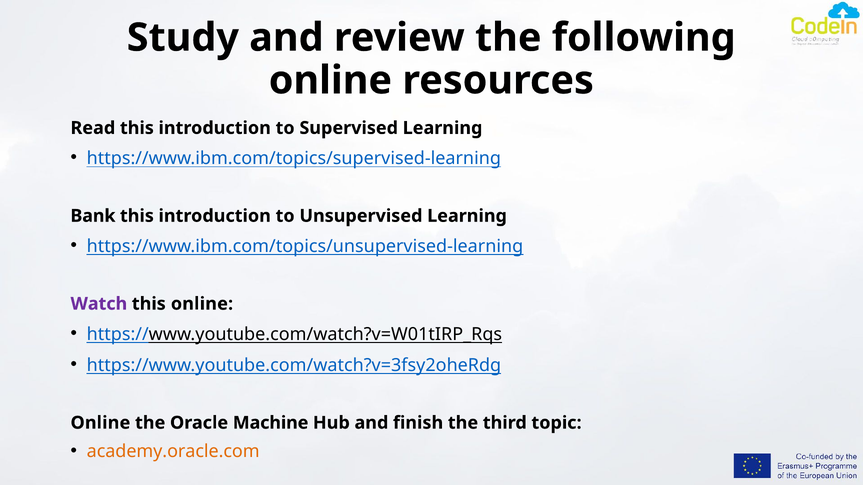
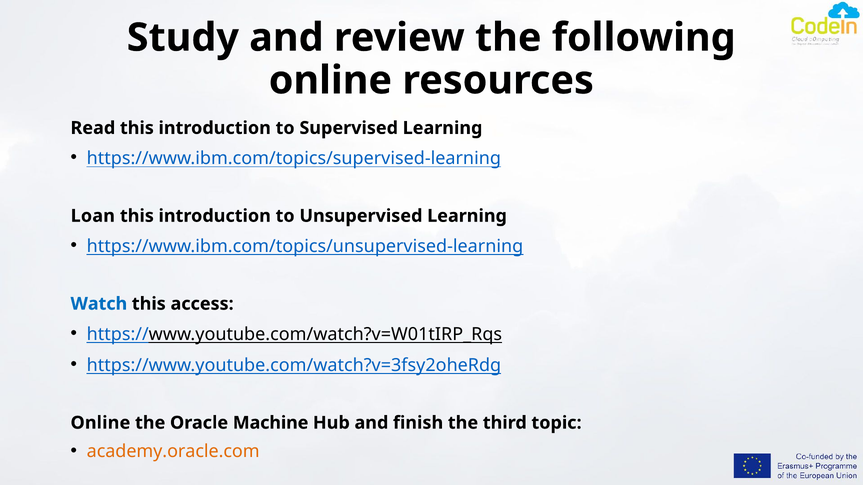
Bank: Bank -> Loan (93, 216)
Watch colour: purple -> blue (99, 304)
this online: online -> access (202, 304)
